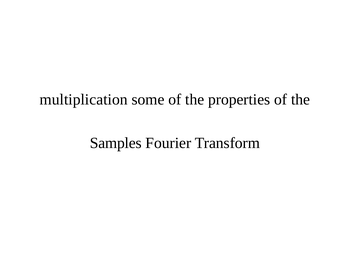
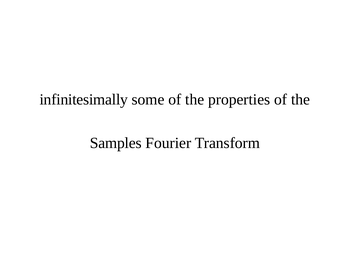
multiplication: multiplication -> infinitesimally (84, 100)
